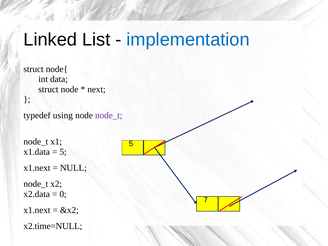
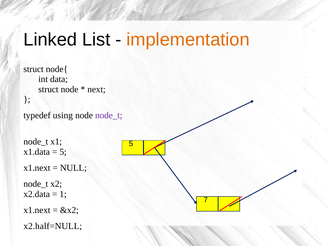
implementation colour: blue -> orange (188, 40)
0: 0 -> 1 (63, 194)
x2.time=NULL: x2.time=NULL -> x2.half=NULL (53, 226)
